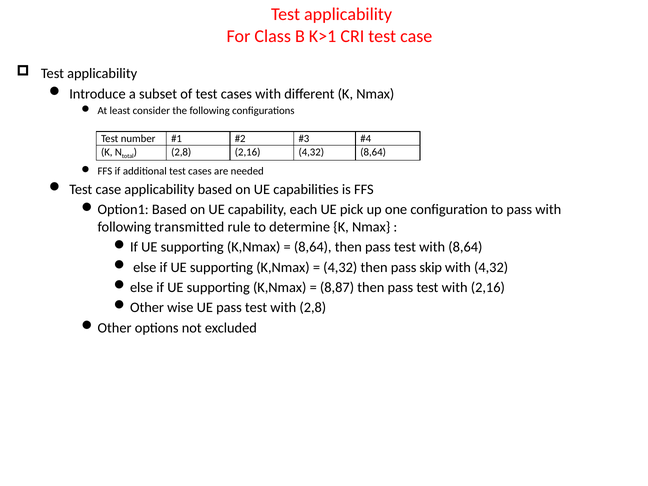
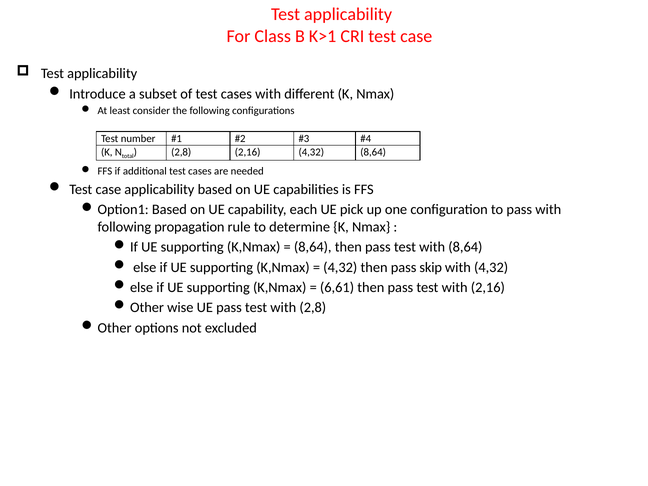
transmitted: transmitted -> propagation (189, 227)
8,87: 8,87 -> 6,61 (337, 287)
